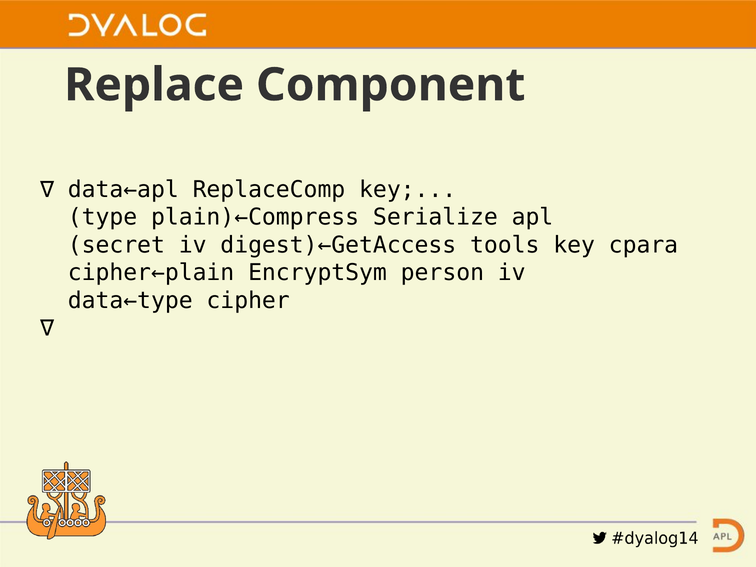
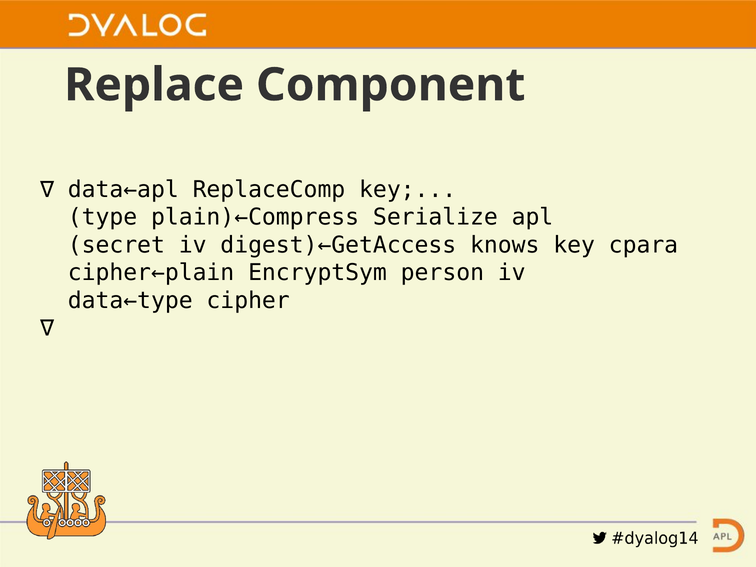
tools: tools -> knows (505, 245)
